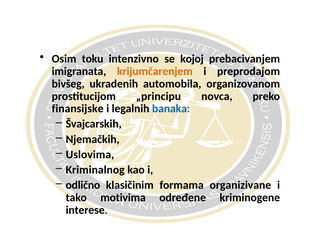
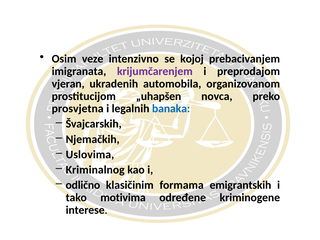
toku: toku -> veze (93, 59)
krijumčarenjem colour: orange -> purple (155, 71)
bivšeg: bivšeg -> vjeran (68, 84)
„principu: „principu -> „uhapšen (159, 96)
finansijske: finansijske -> prosvjetna (78, 109)
organizivane: organizivane -> emigrantskih (240, 185)
